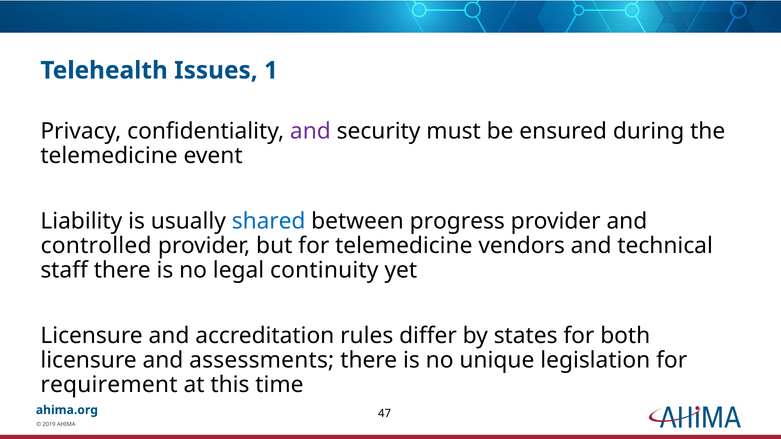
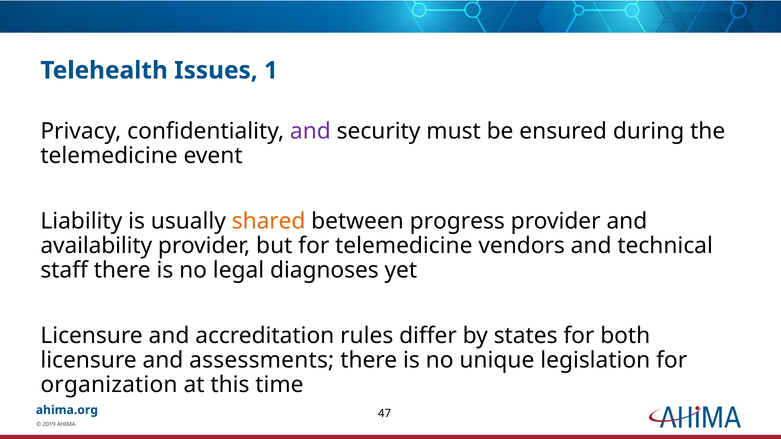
shared colour: blue -> orange (269, 221)
controlled: controlled -> availability (96, 246)
continuity: continuity -> diagnoses (324, 270)
requirement: requirement -> organization (109, 385)
